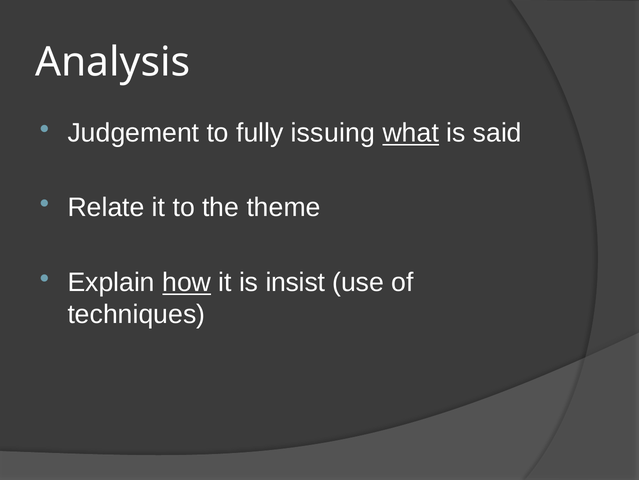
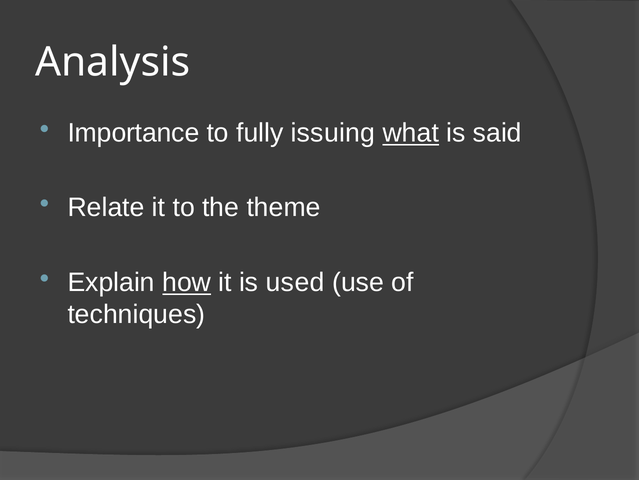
Judgement: Judgement -> Importance (133, 133)
insist: insist -> used (295, 282)
